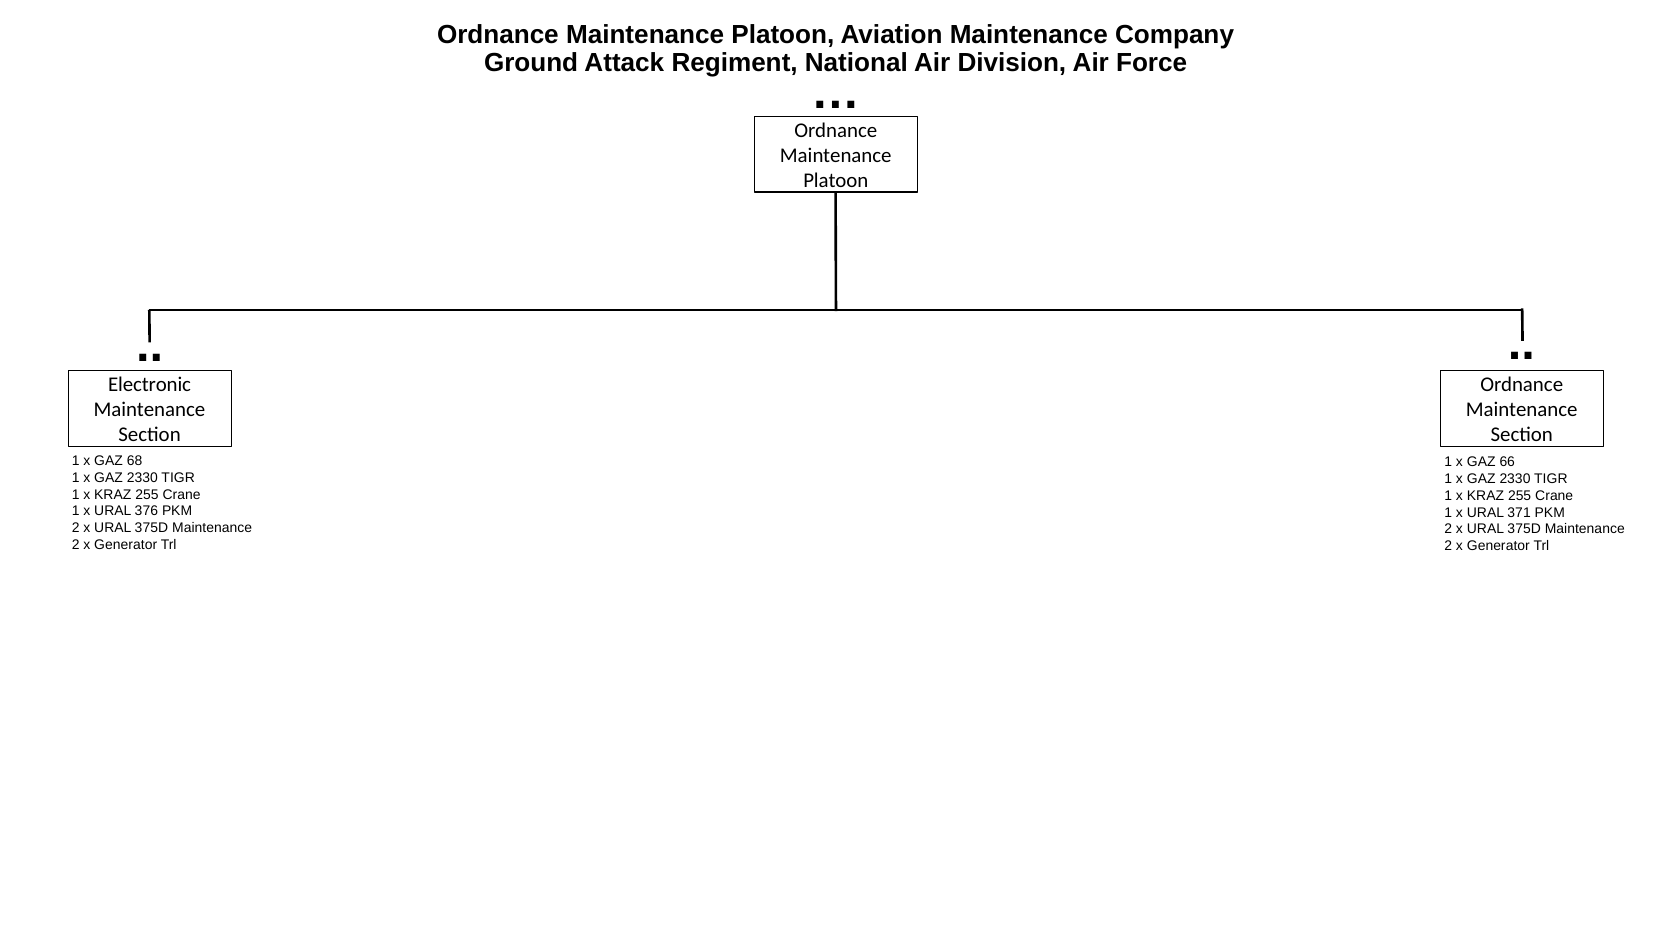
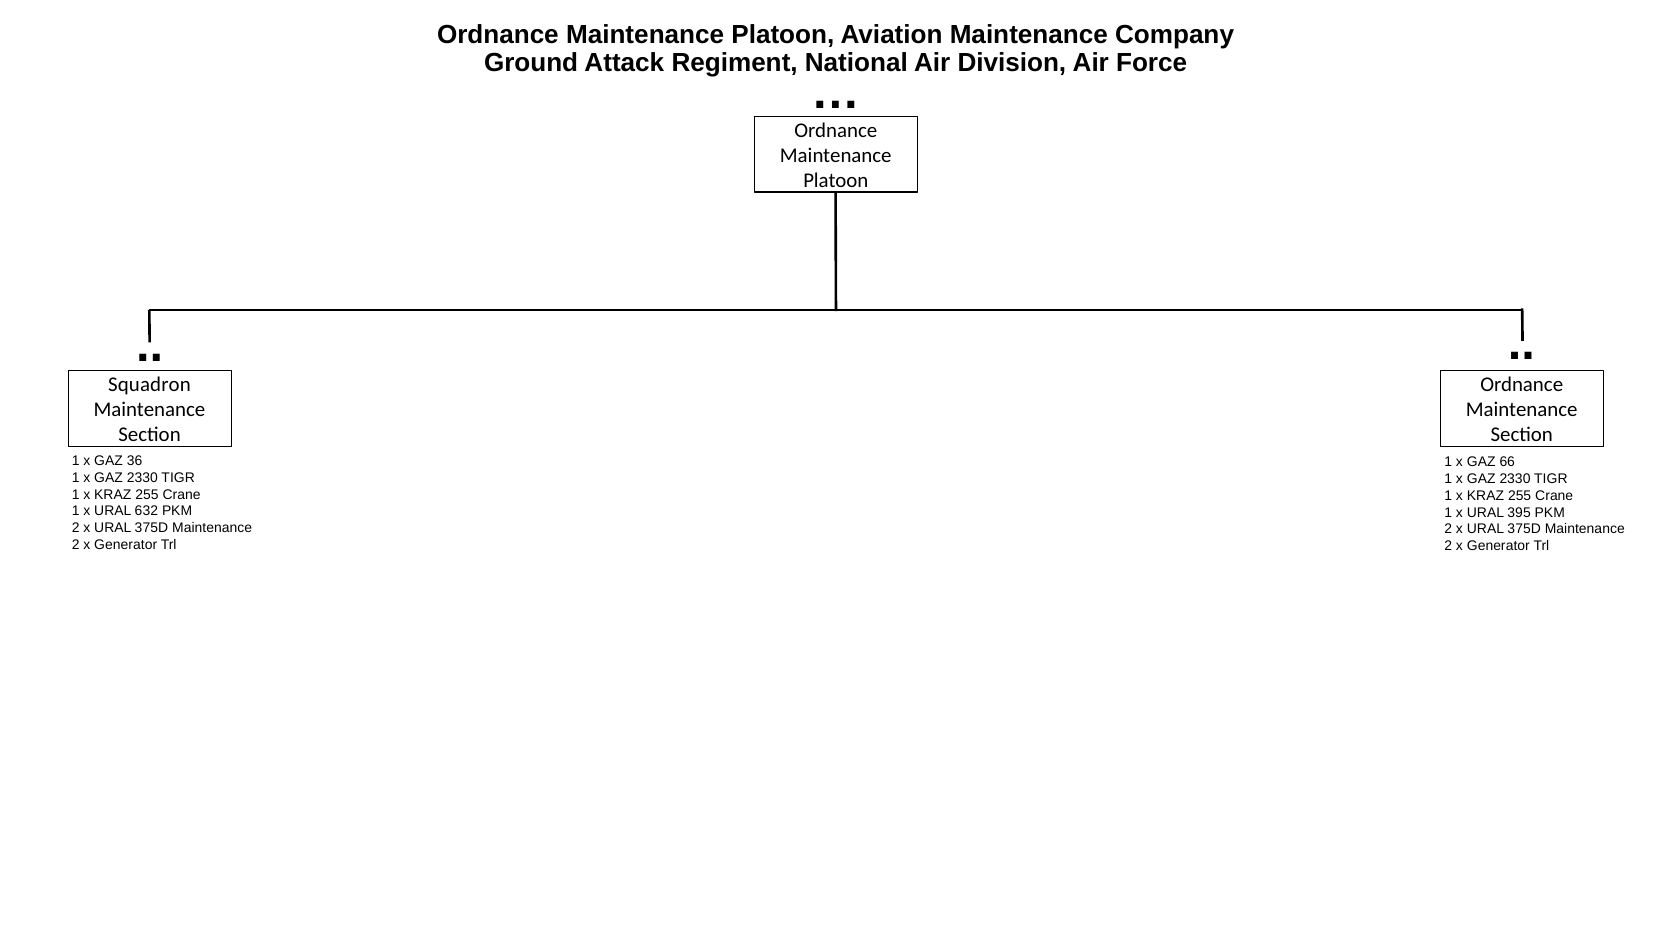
Electronic: Electronic -> Squadron (149, 385)
68: 68 -> 36 (135, 461)
376: 376 -> 632 (146, 511)
371: 371 -> 395 (1519, 512)
